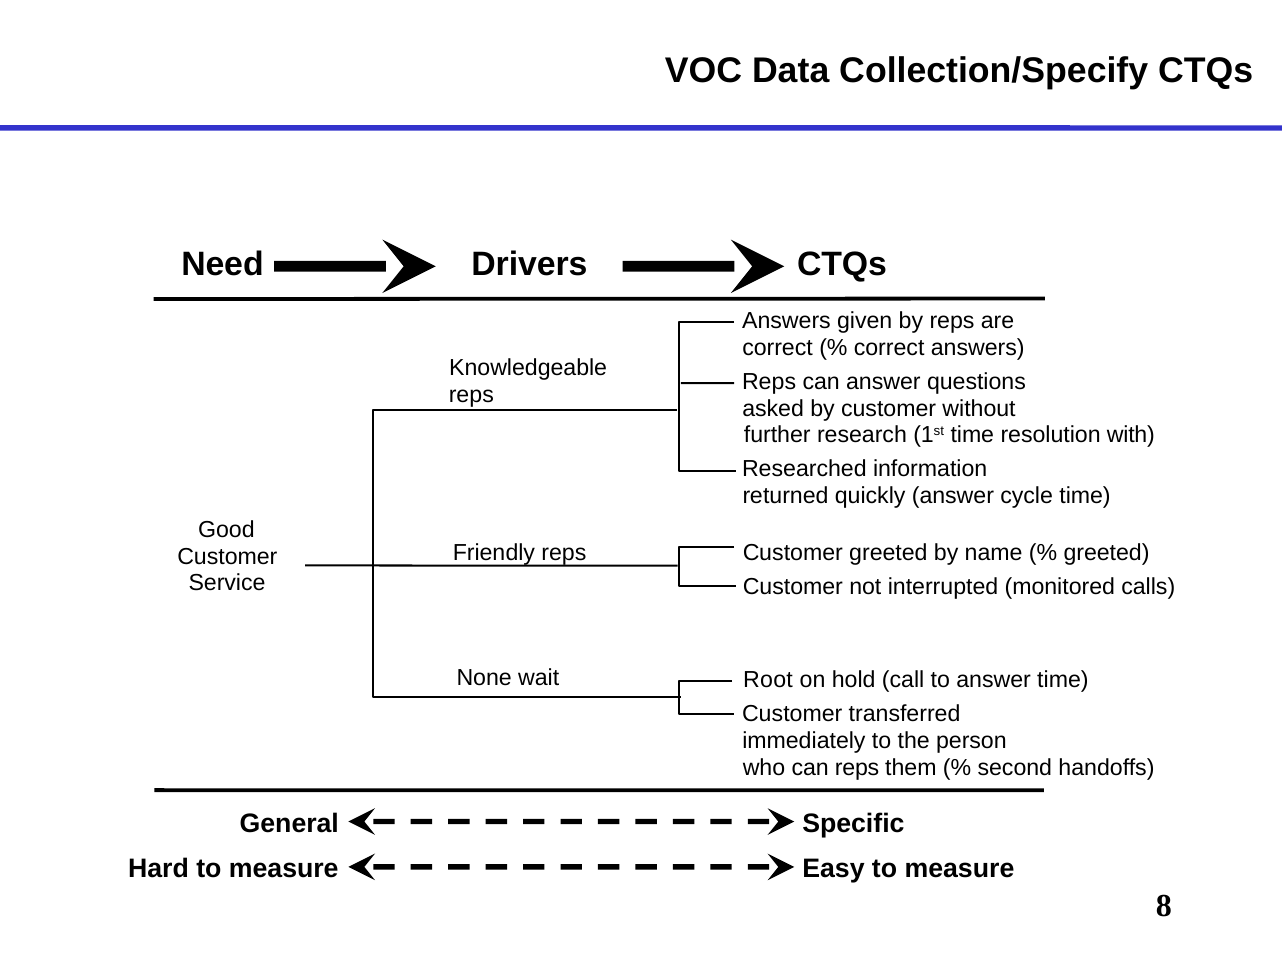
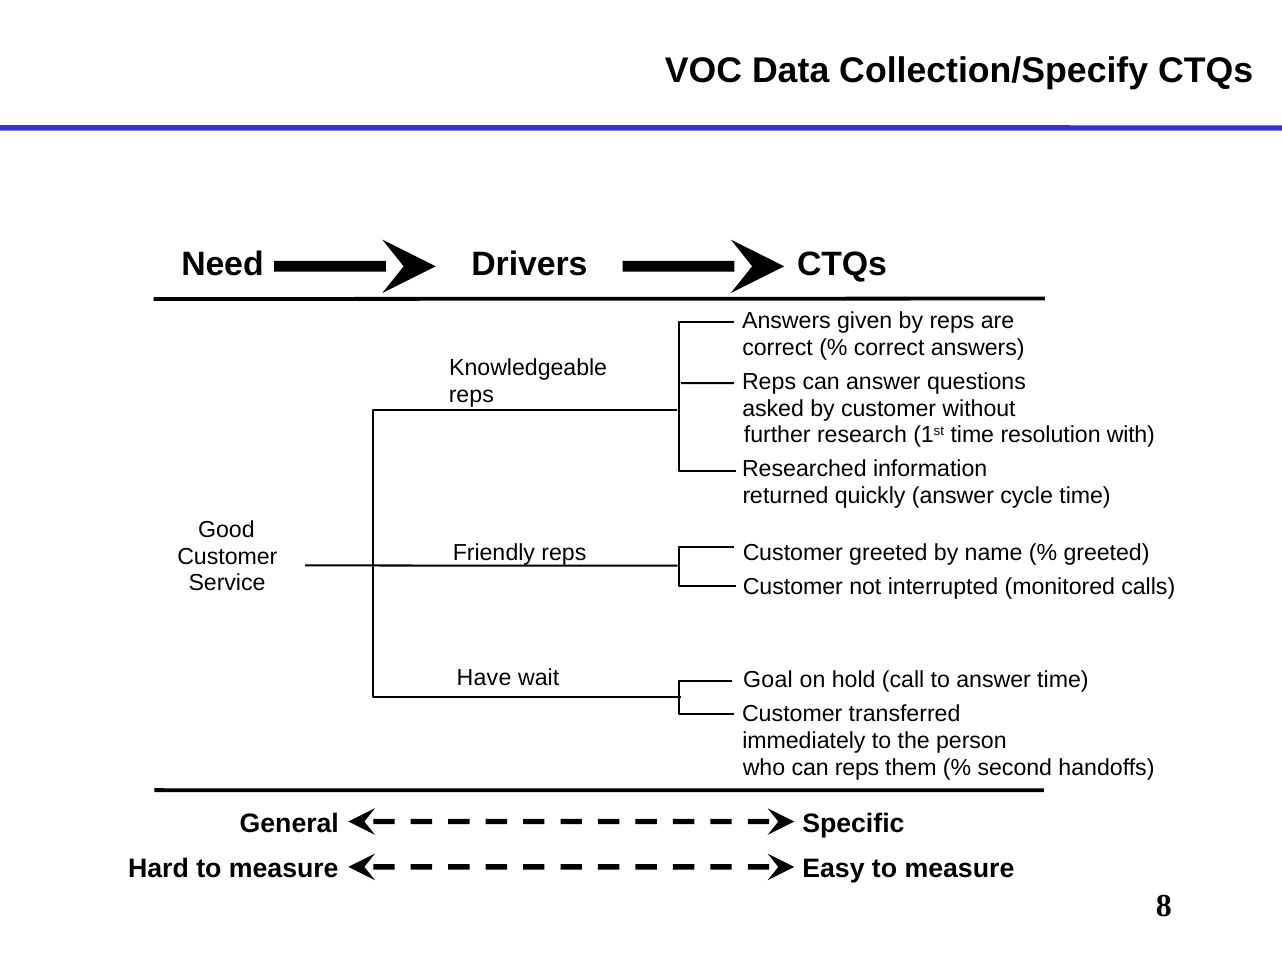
None: None -> Have (484, 678)
Root: Root -> Goal (768, 680)
